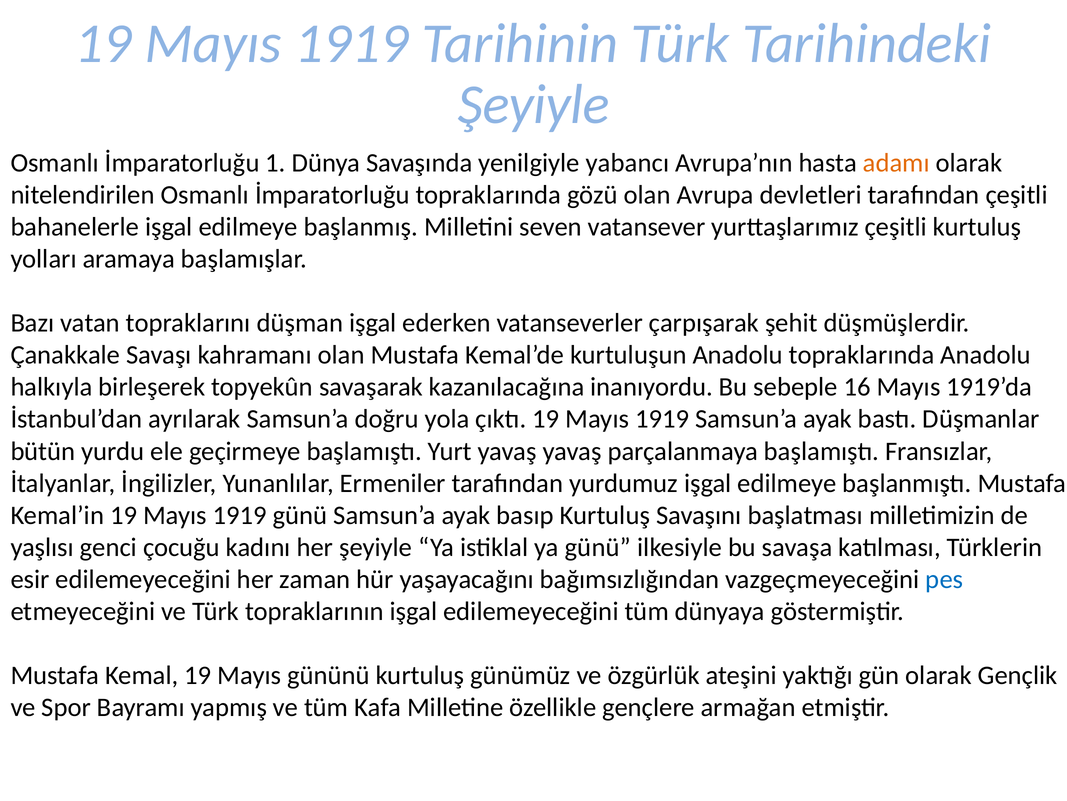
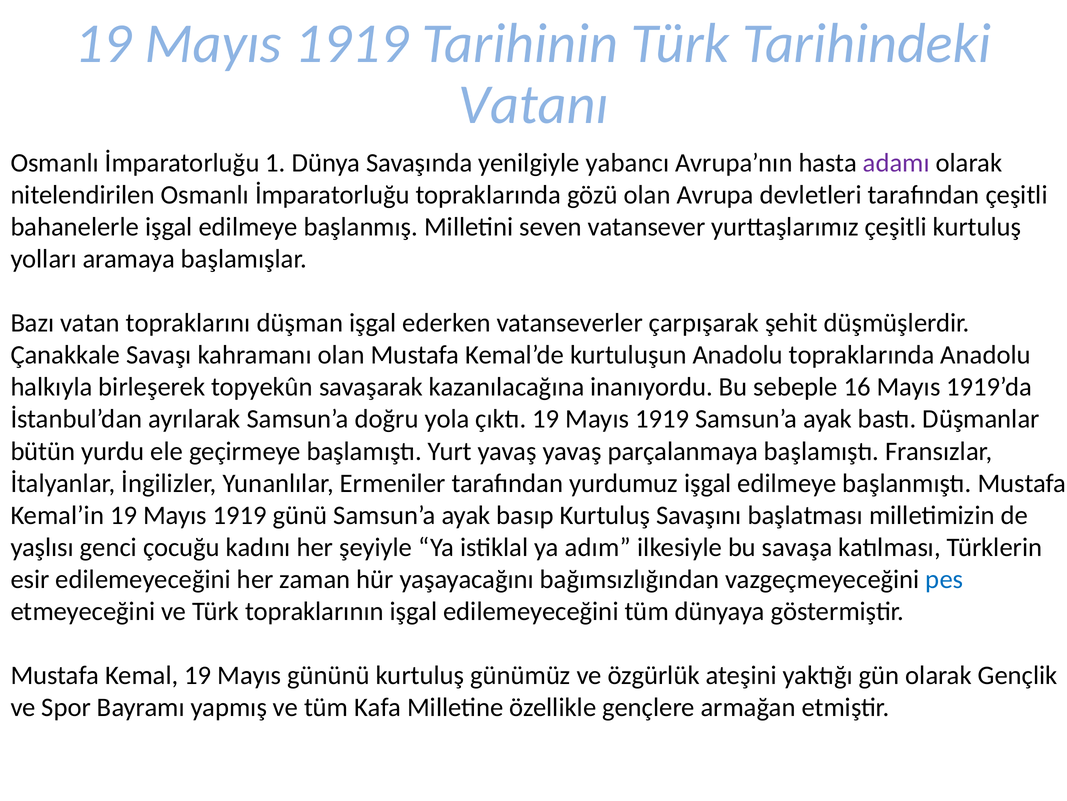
Şeyiyle: Şeyiyle -> Vatanı (533, 104)
adamı colour: orange -> purple (896, 163)
ya günü: günü -> adım (598, 547)
